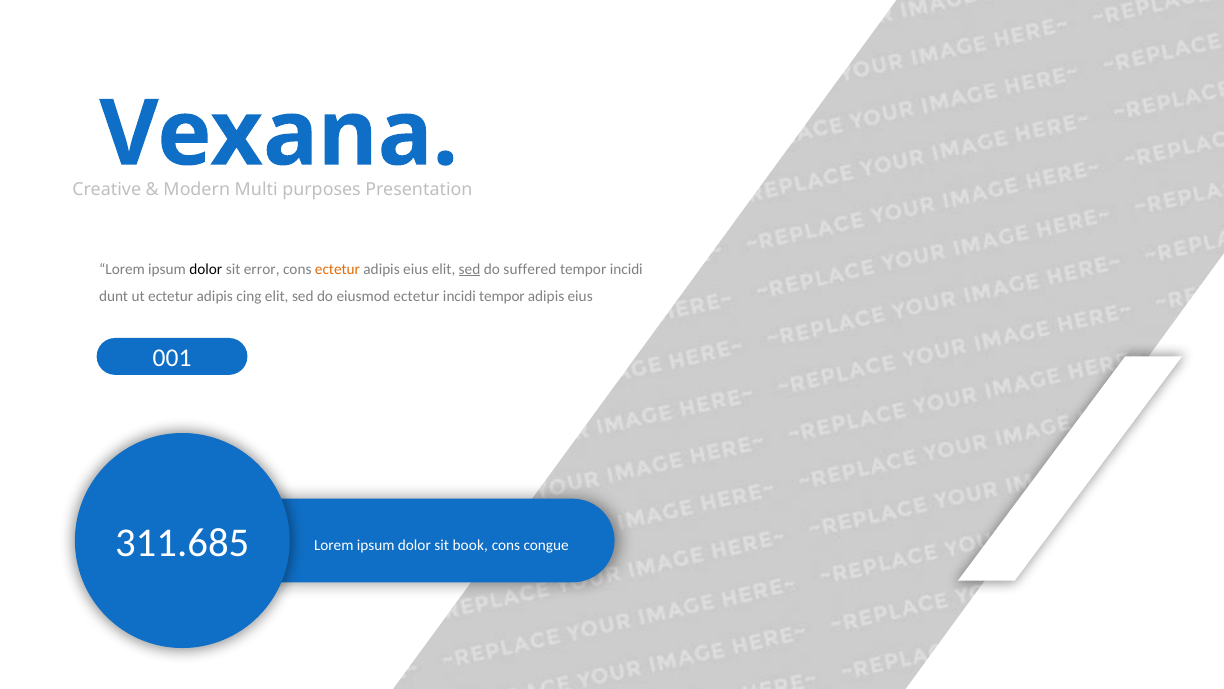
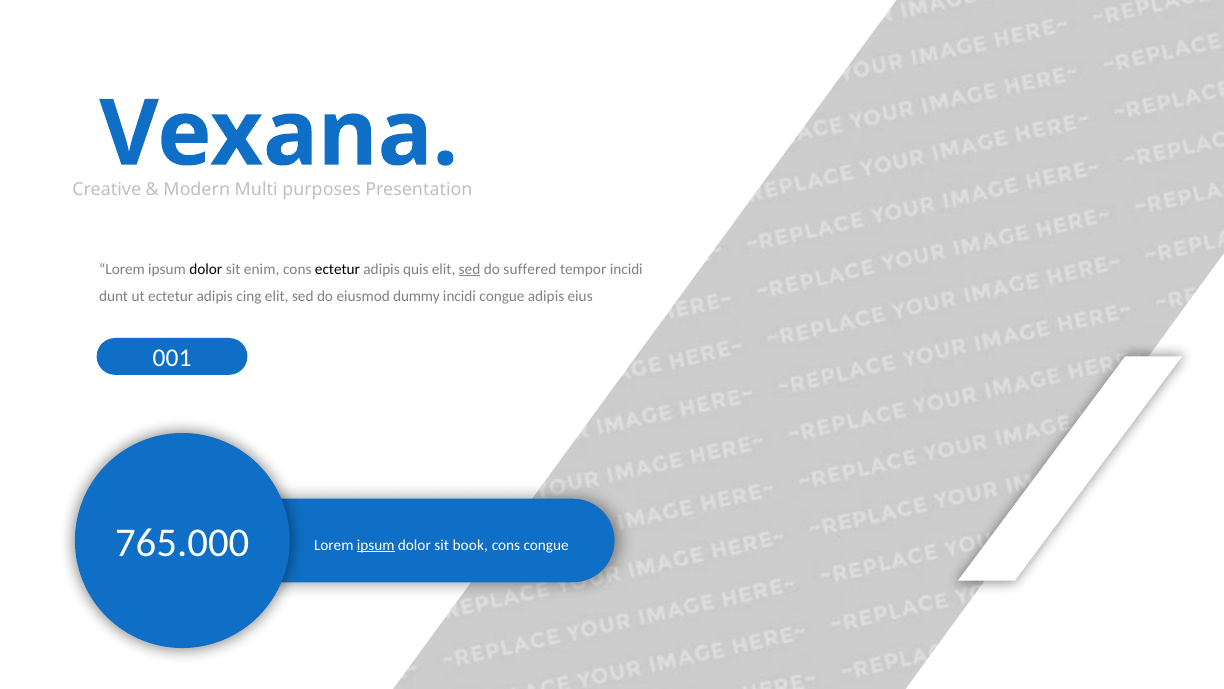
error: error -> enim (262, 269)
ectetur colour: orange -> black (337, 269)
eius: eius -> quis (416, 269)
eiusmod ectetur: ectetur -> dummy (417, 297)
incidi tempor: tempor -> congue (502, 297)
311.685: 311.685 -> 765.000 (182, 543)
ipsum underline: none -> present (376, 545)
